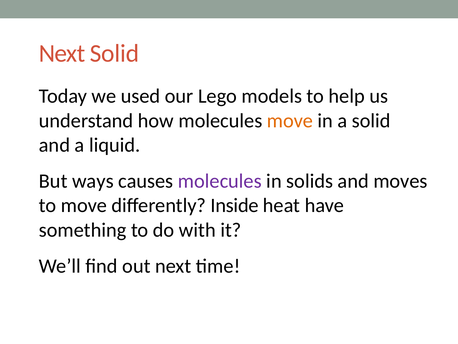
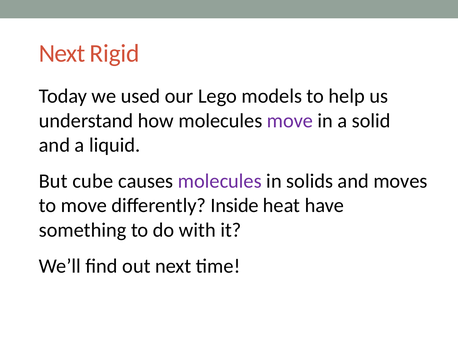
Next Solid: Solid -> Rigid (115, 53)
move colour: orange -> purple (290, 121)
ways: ways -> cube (93, 181)
